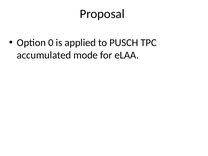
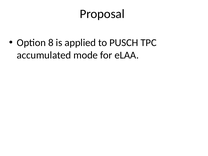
0: 0 -> 8 (51, 43)
